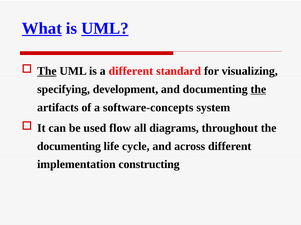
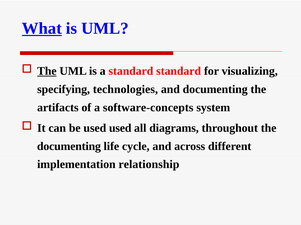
UML underline: present -> none (105, 28)
a different: different -> standard (131, 71)
development: development -> technologies (125, 90)
the underline: present -> none (258, 90)
used flow: flow -> used (120, 128)
constructing: constructing -> relationship (149, 165)
